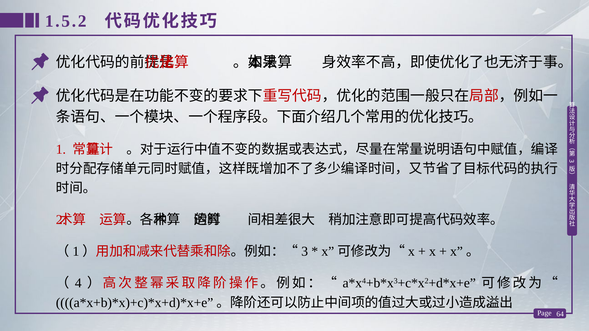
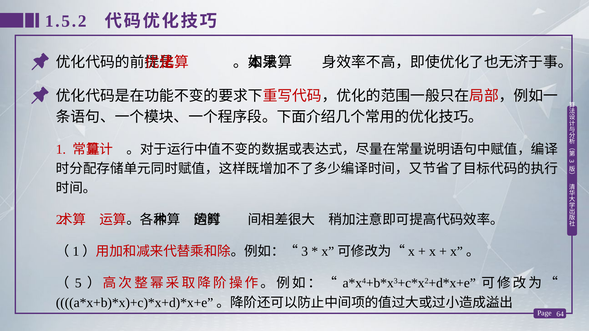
4: 4 -> 5 (78, 283)
